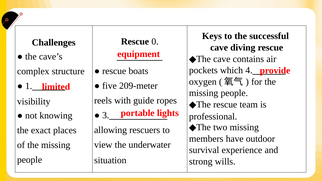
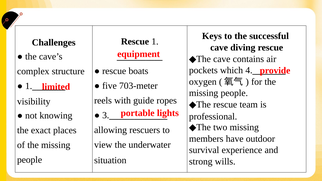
Rescue 0: 0 -> 1 (155, 42)
209-meter: 209-meter -> 703-meter (138, 86)
